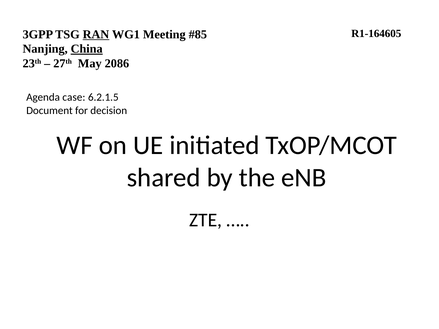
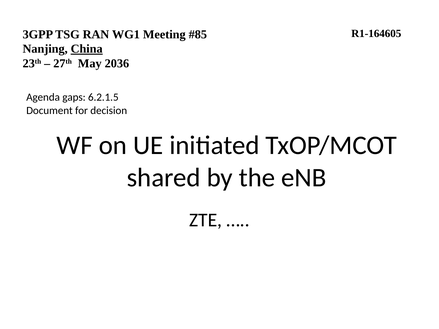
RAN underline: present -> none (96, 34)
2086: 2086 -> 2036 (117, 64)
case: case -> gaps (74, 97)
